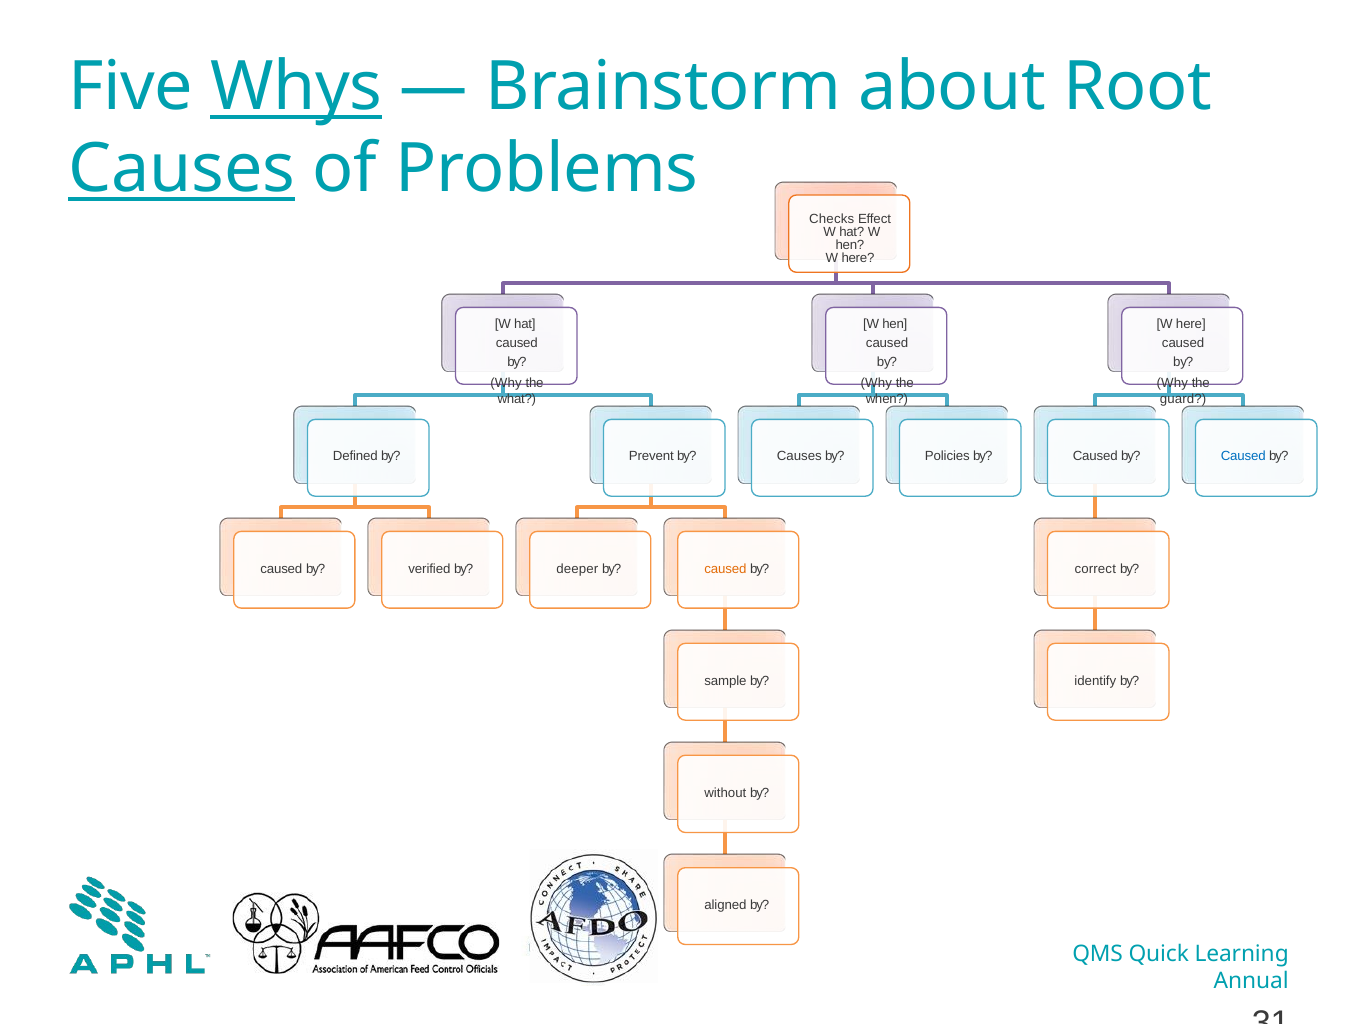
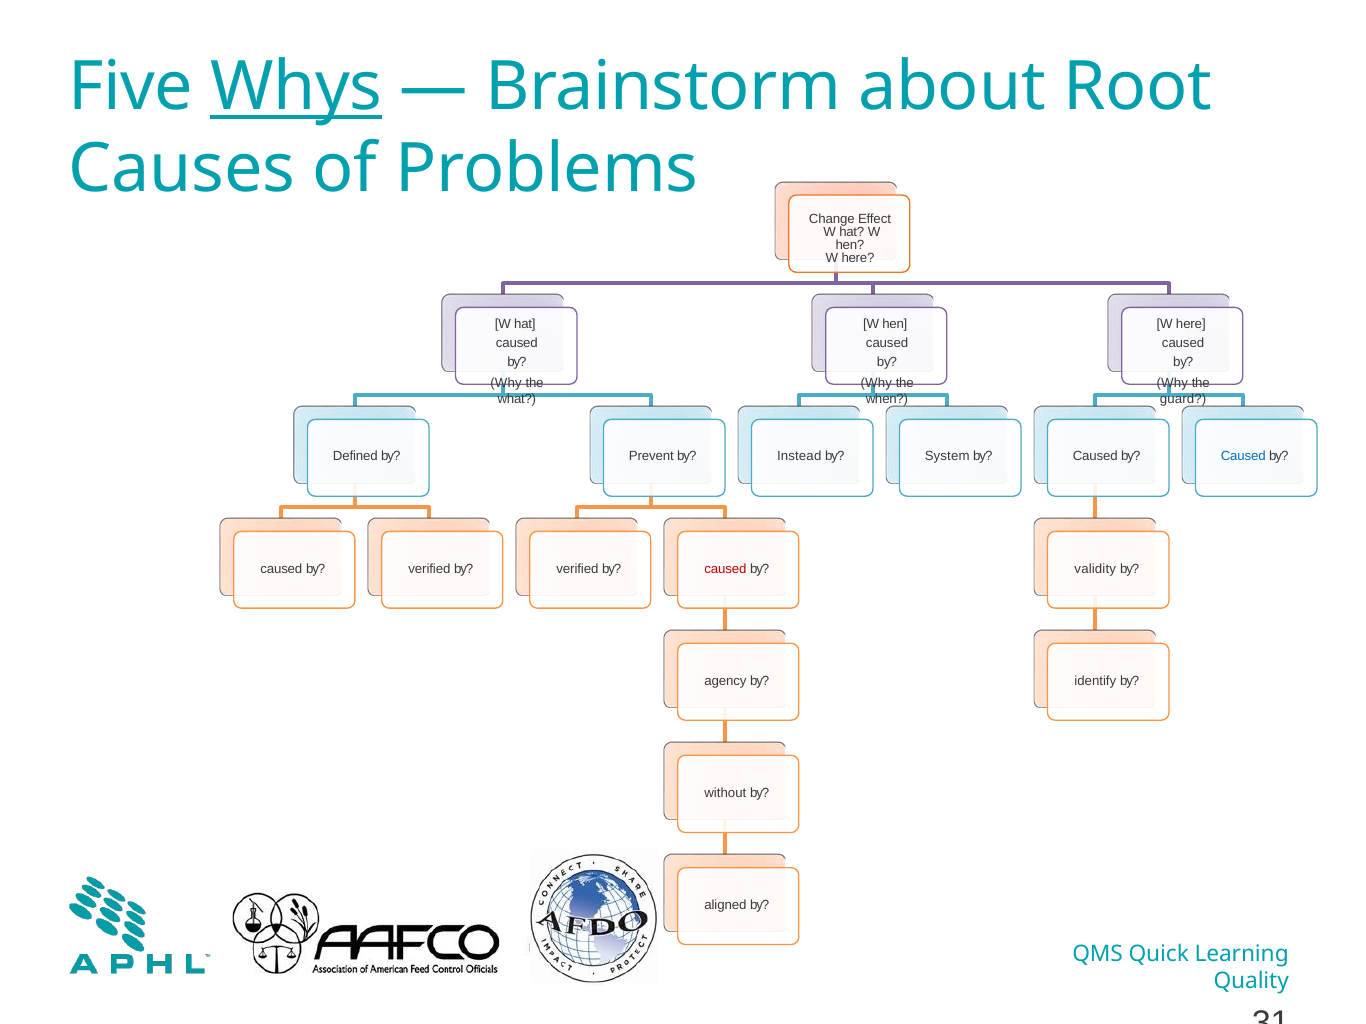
Causes underline: present -> none (182, 169)
Checks: Checks -> Change (832, 219)
Causes: Causes -> Instead (799, 457)
Policies: Policies -> System (947, 457)
deeper: deeper -> verified (577, 569)
caused colour: orange -> red (725, 569)
correct: correct -> validity (1095, 569)
sample: sample -> agency (725, 681)
Annual: Annual -> Quality (1251, 982)
